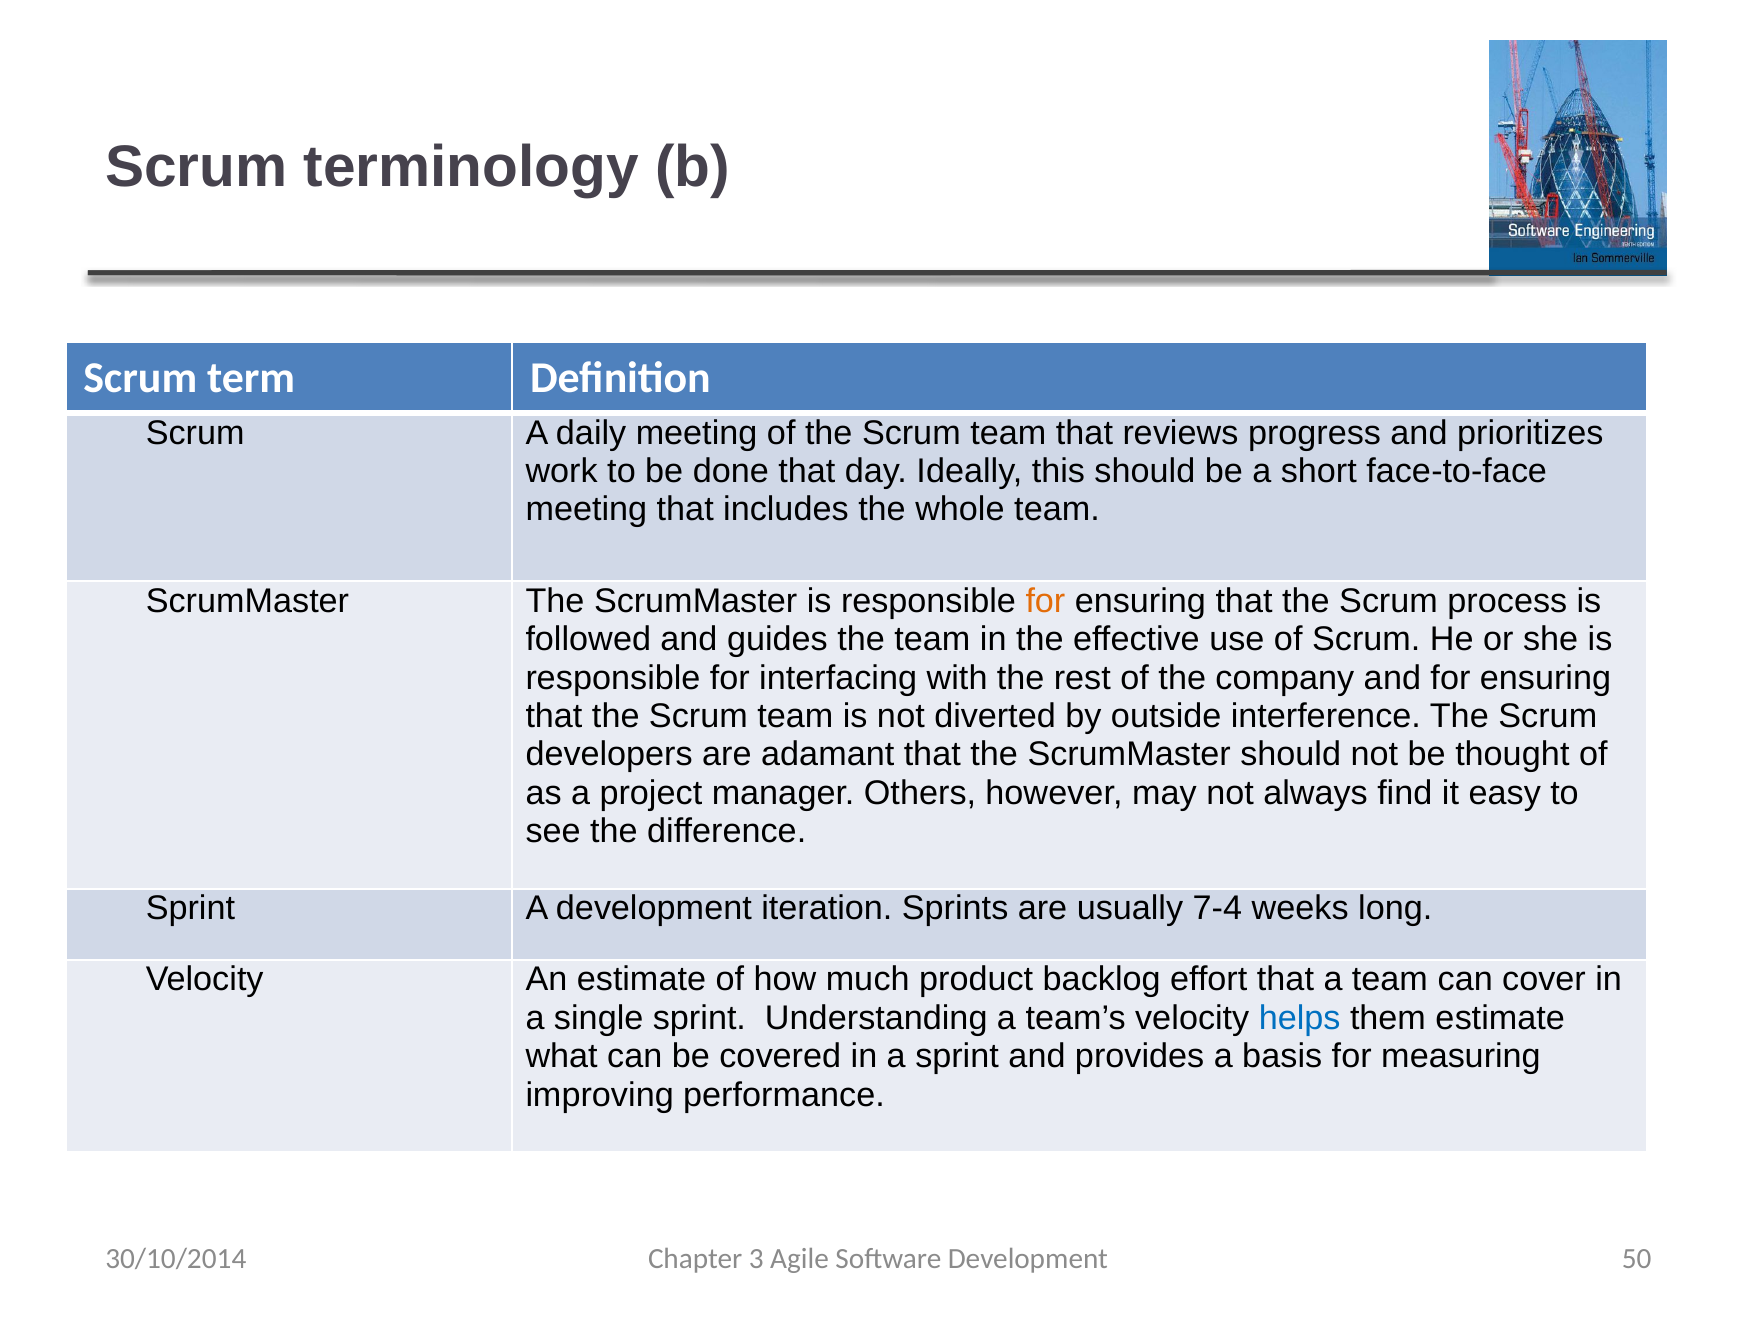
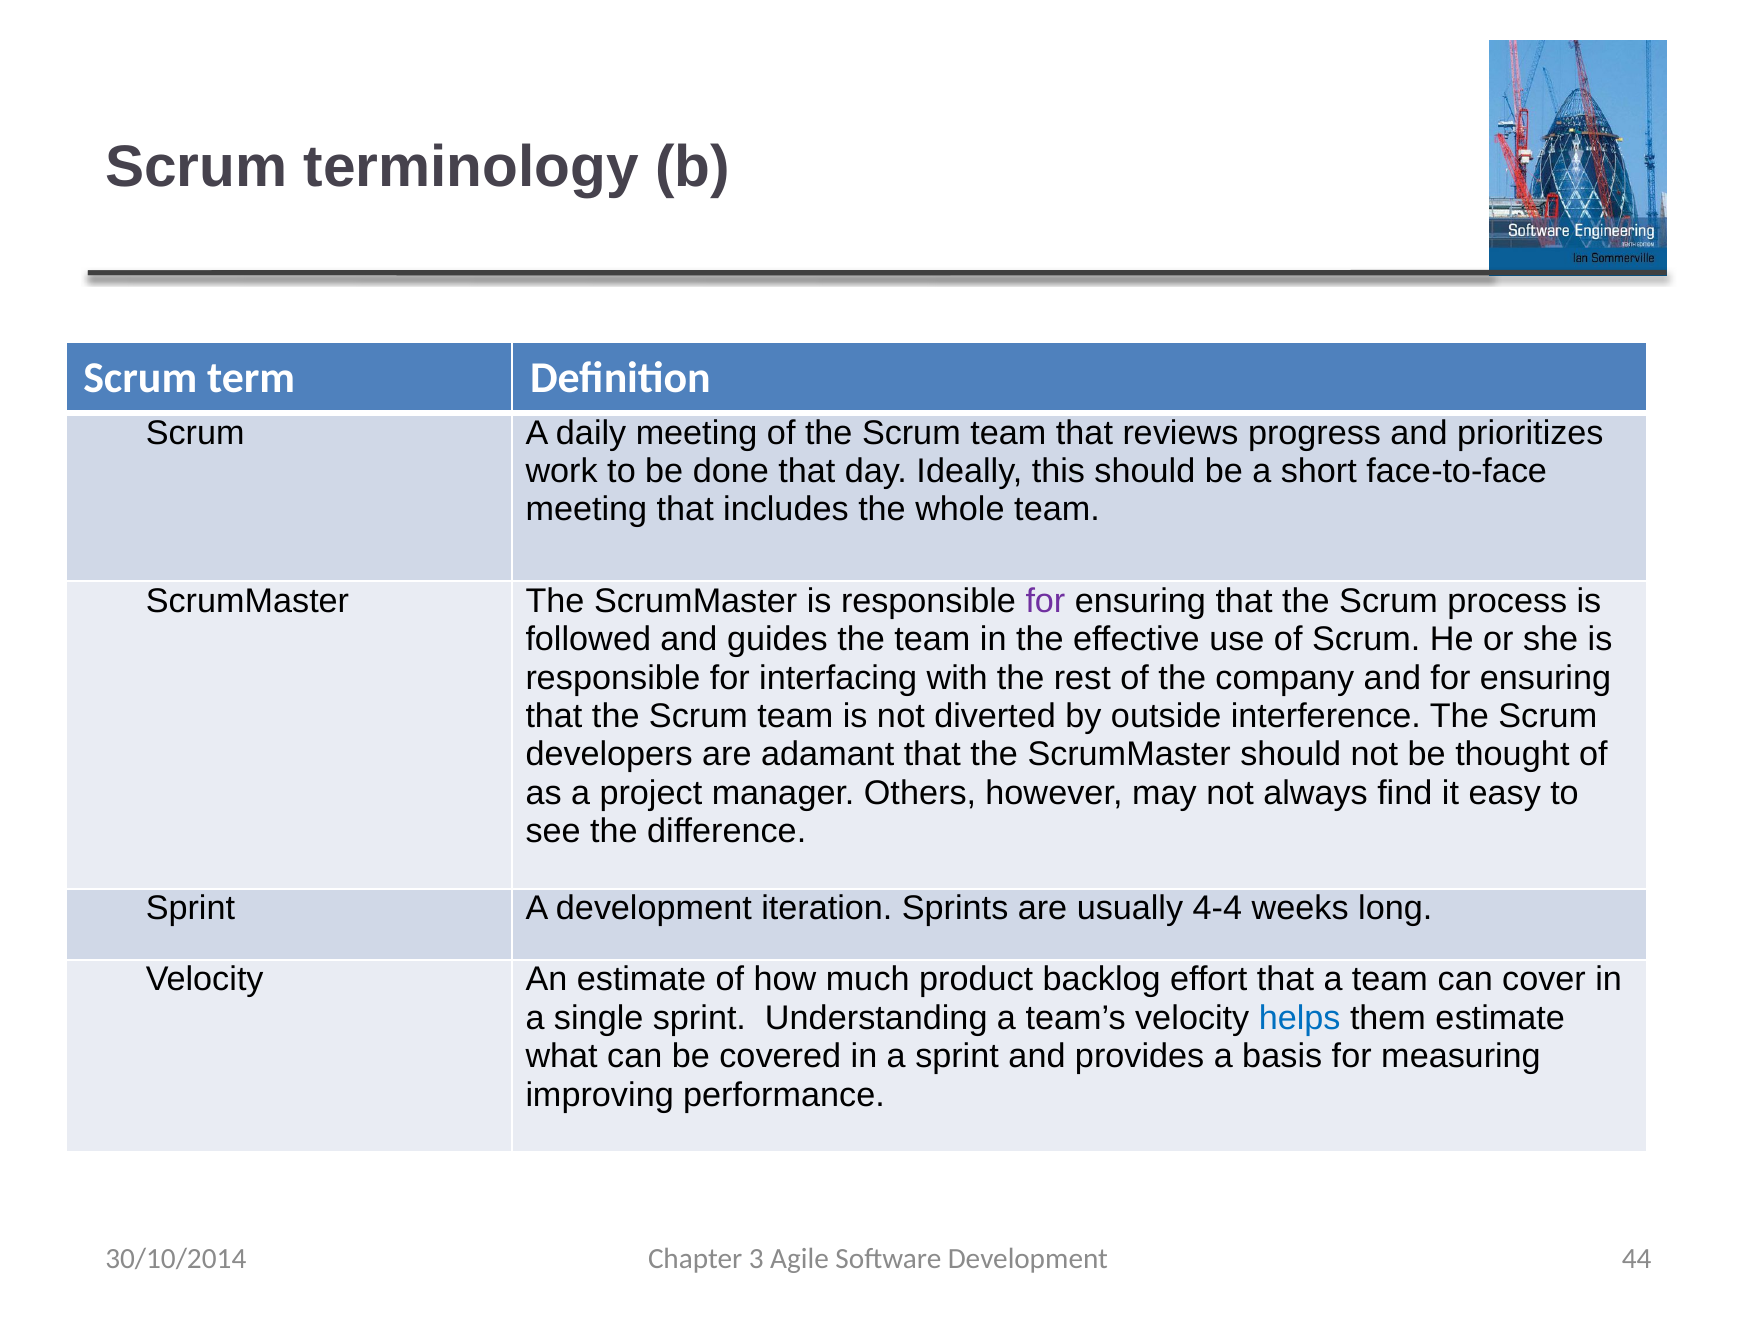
for colour: orange -> purple (1045, 601)
7-4: 7-4 -> 4-4 (1217, 908)
50: 50 -> 44 (1637, 1258)
